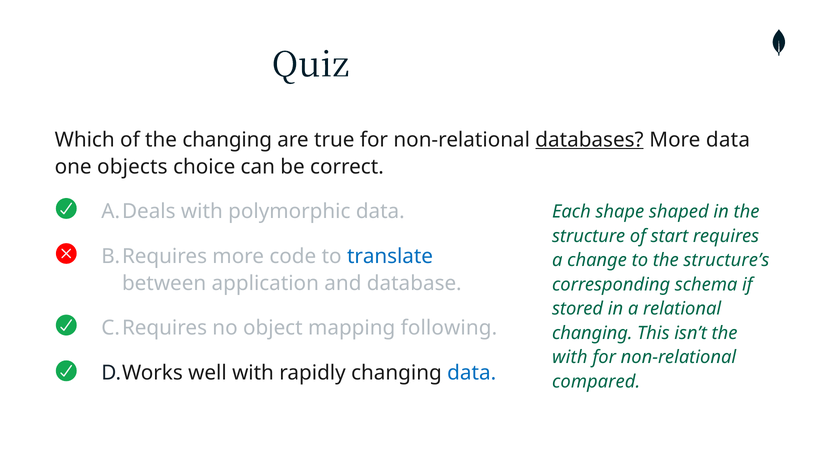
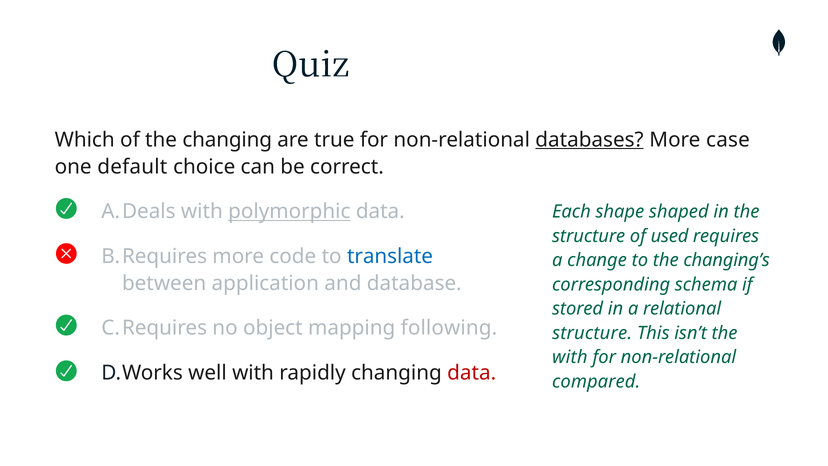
More data: data -> case (728, 140)
objects: objects -> default (132, 167)
polymorphic underline: none -> present (289, 212)
start: start -> used (670, 236)
structure’s: structure’s -> changing’s (727, 260)
changing: changing -> structure (592, 333)
data colour: blue -> red (472, 373)
